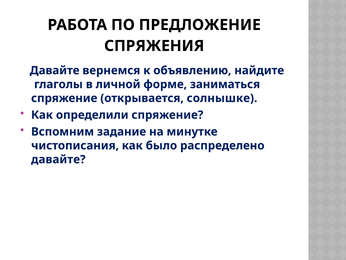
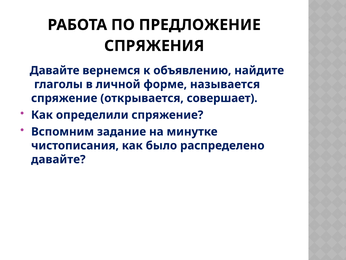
заниматься: заниматься -> называется (225, 84)
солнышке: солнышке -> совершает (222, 98)
